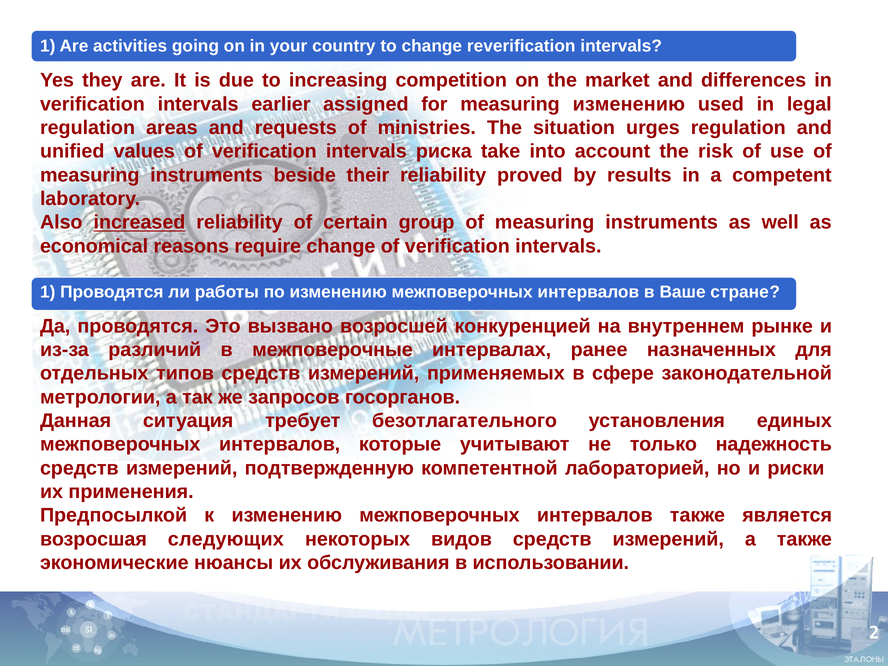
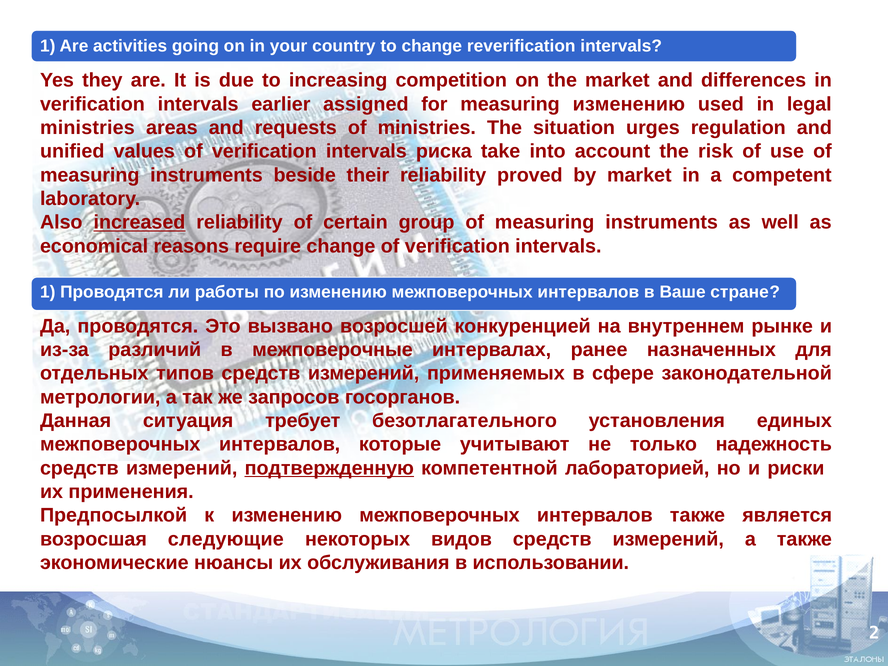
regulation: regulation -> ministries (87, 128)
by results: results -> market (639, 175)
подтвержденную underline: none -> present (329, 468)
следующих: следующих -> следующие (226, 539)
